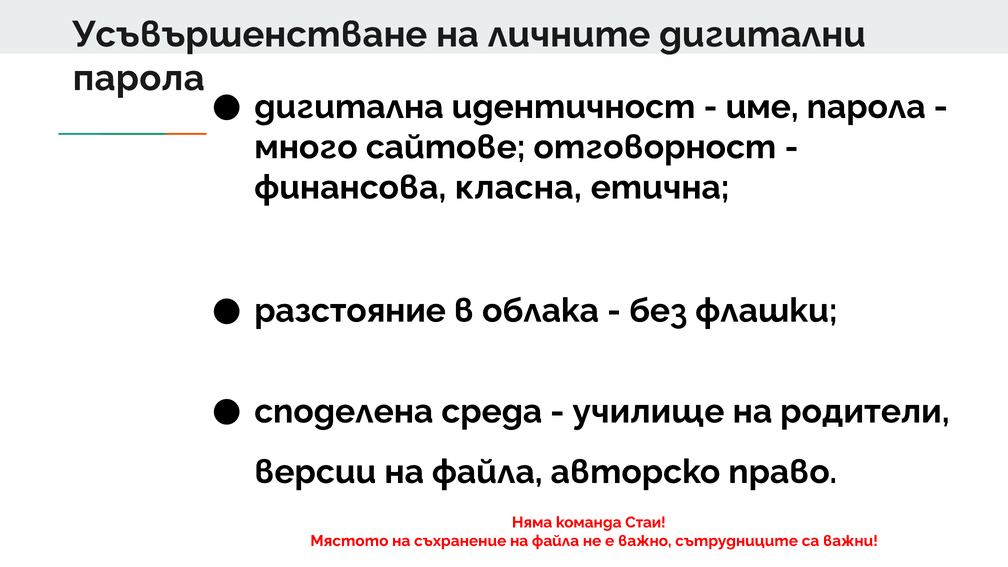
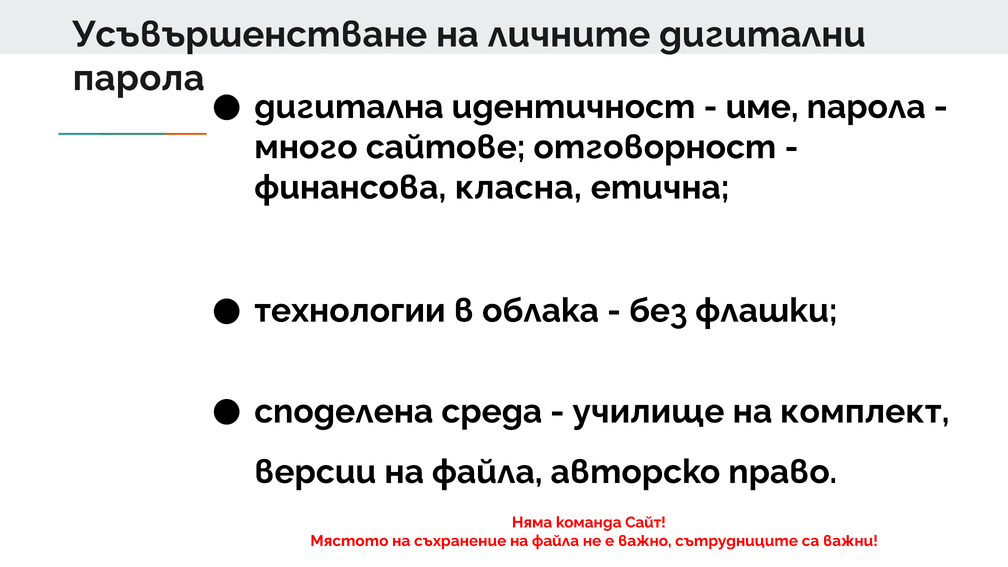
разстояние: разстояние -> технологии (350, 311)
родители: родители -> комплект (865, 411)
Стаи: Стаи -> Сайт (645, 522)
